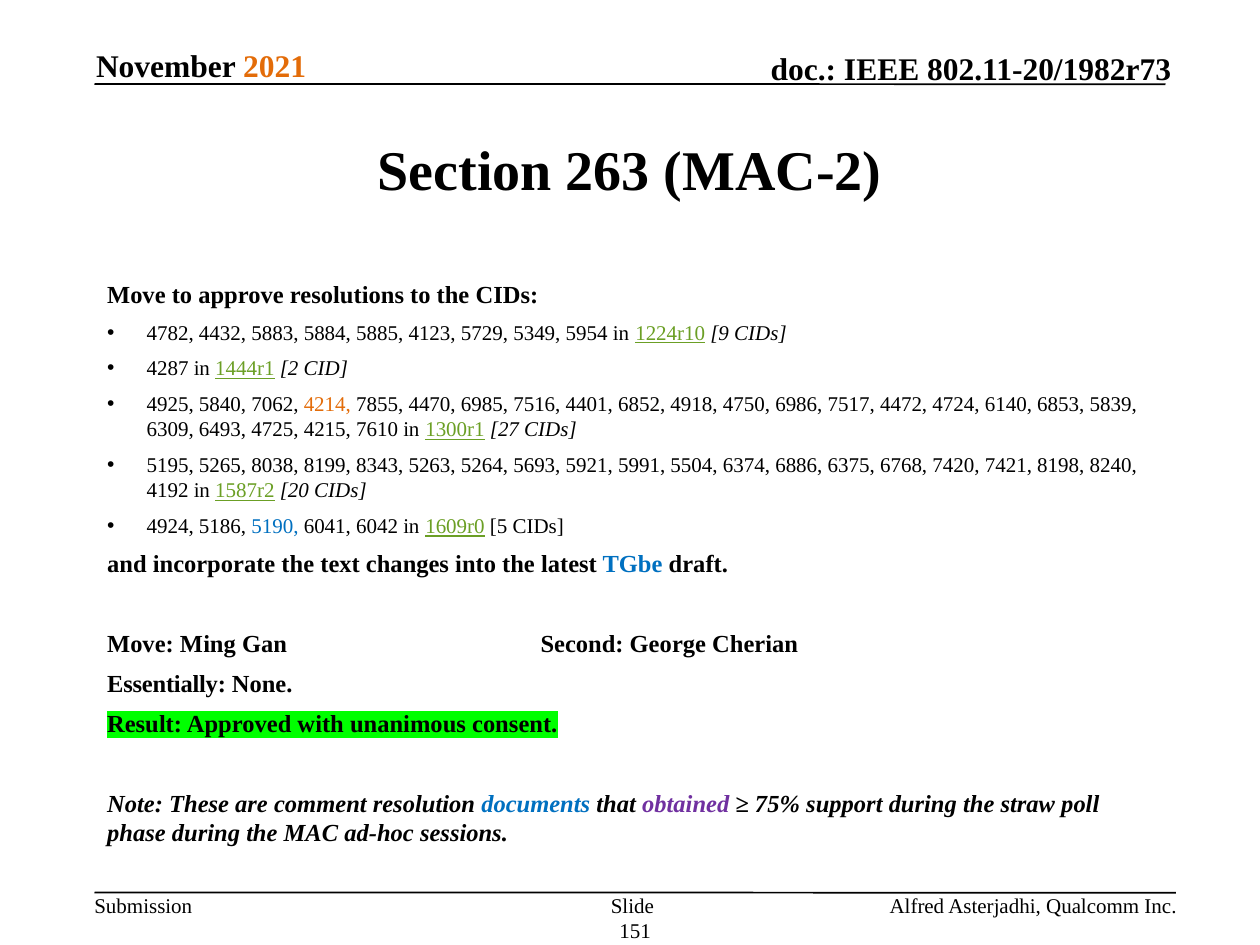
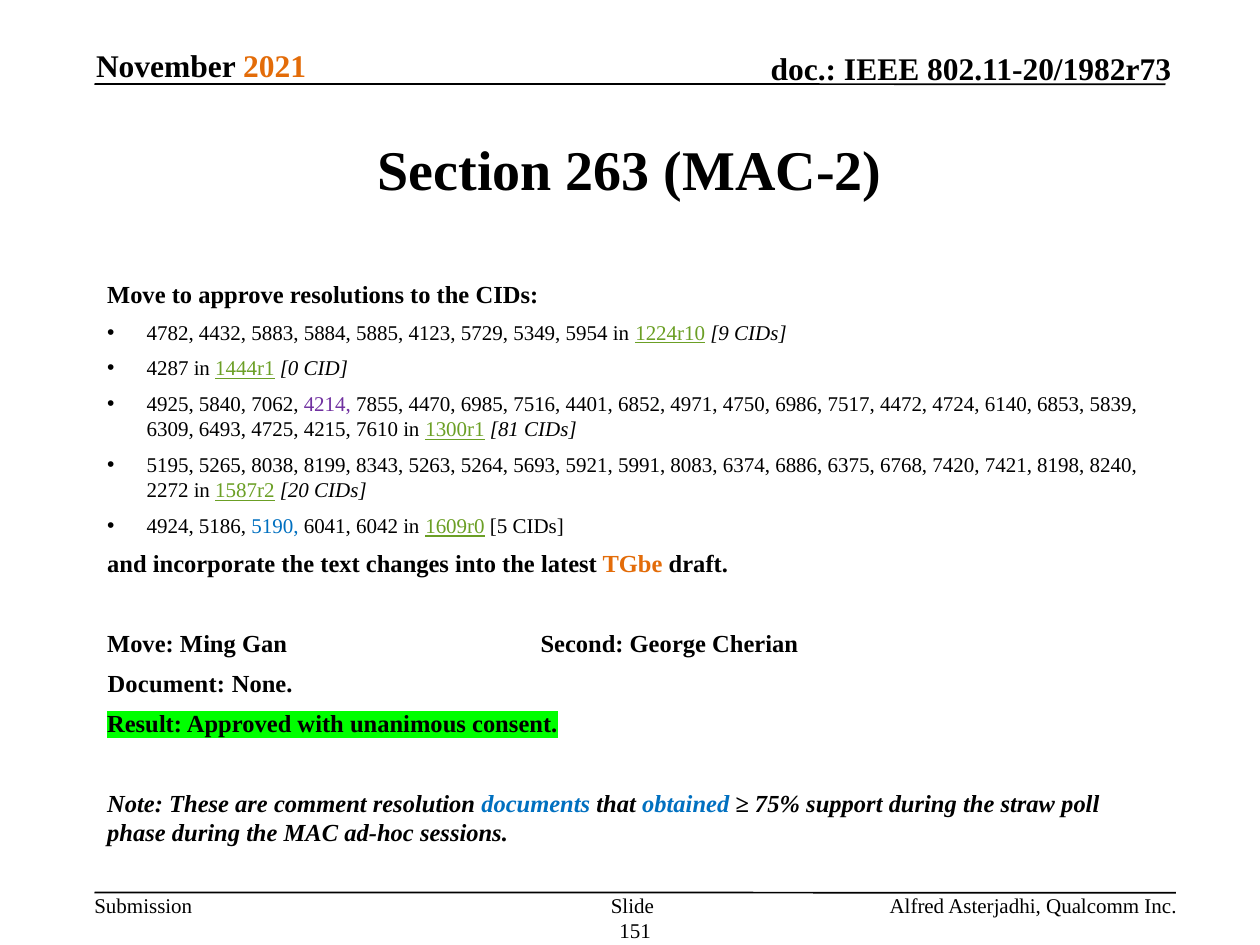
2: 2 -> 0 (289, 369)
4214 colour: orange -> purple (327, 405)
4918: 4918 -> 4971 (694, 405)
27: 27 -> 81 (504, 430)
5504: 5504 -> 8083 (694, 466)
4192: 4192 -> 2272 (168, 491)
TGbe colour: blue -> orange (633, 565)
Essentially: Essentially -> Document (166, 684)
obtained colour: purple -> blue (686, 804)
